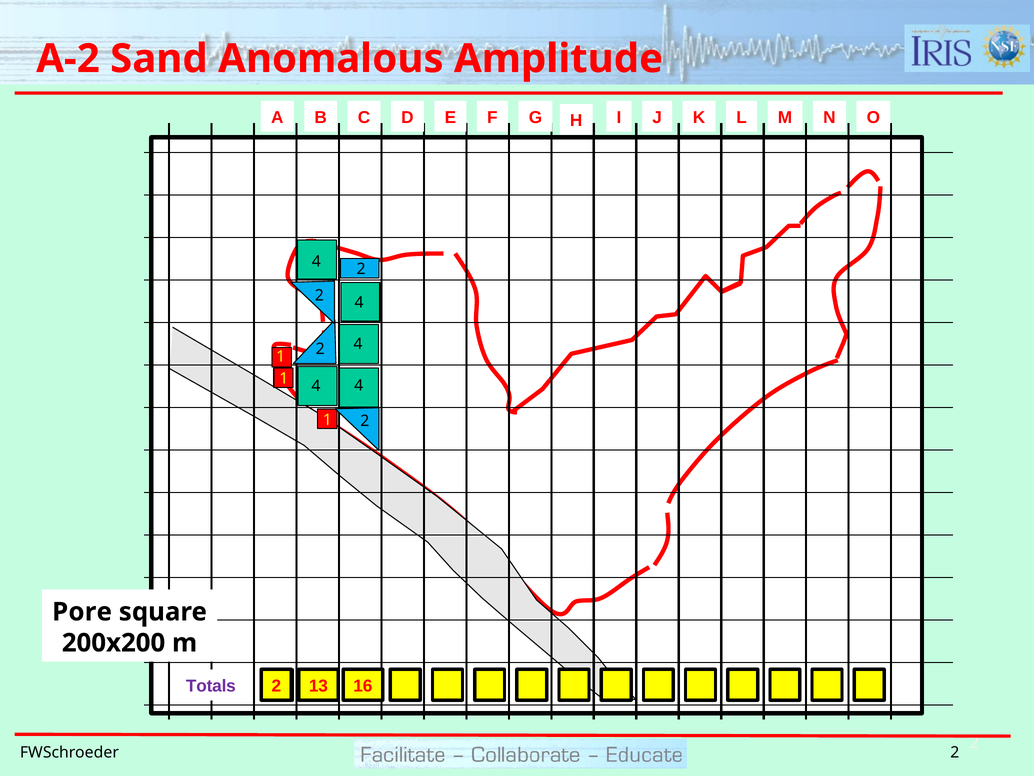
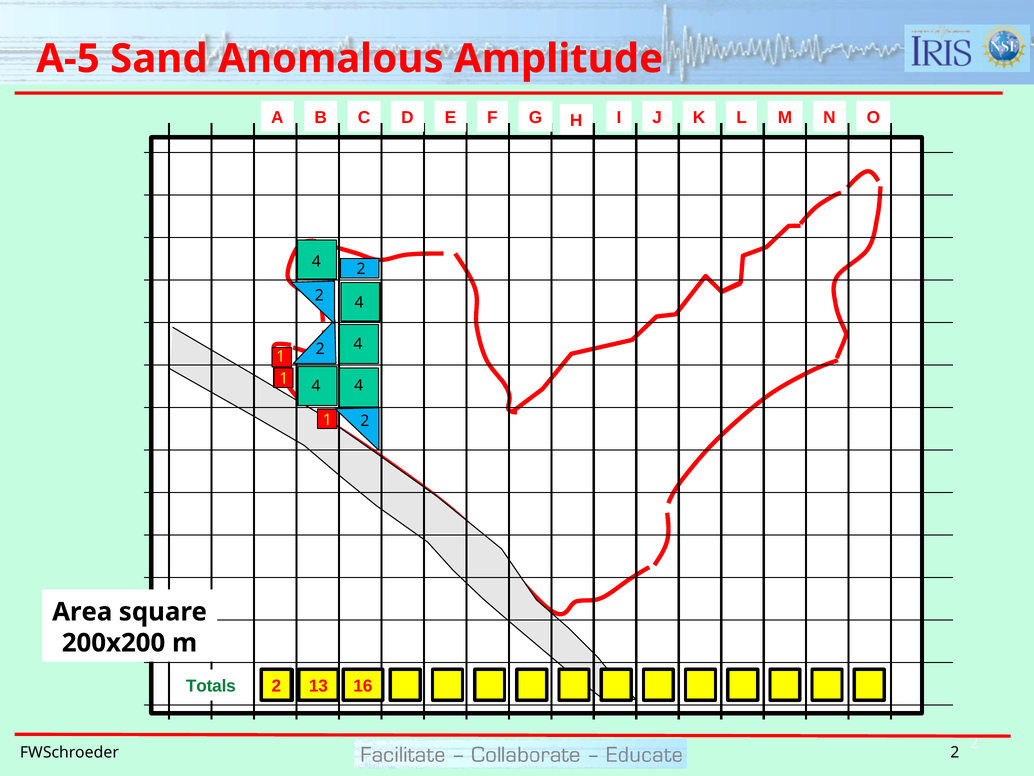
A-2: A-2 -> A-5 (68, 59)
Pore: Pore -> Area (82, 612)
Totals colour: purple -> green (211, 686)
